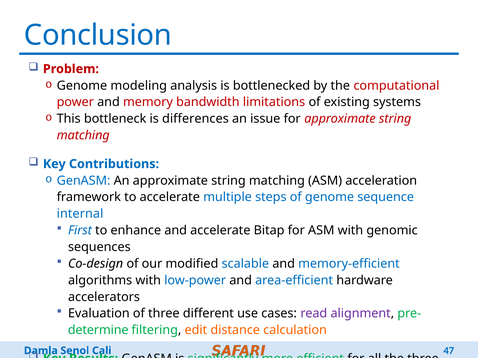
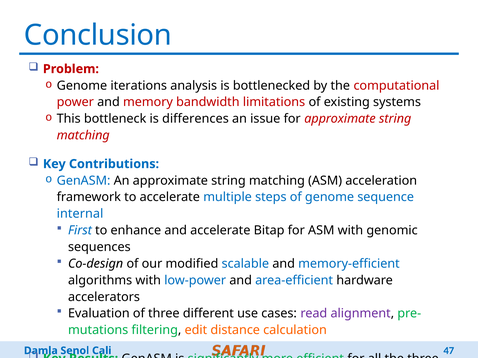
modeling: modeling -> iterations (139, 86)
determine: determine -> mutations (98, 331)
